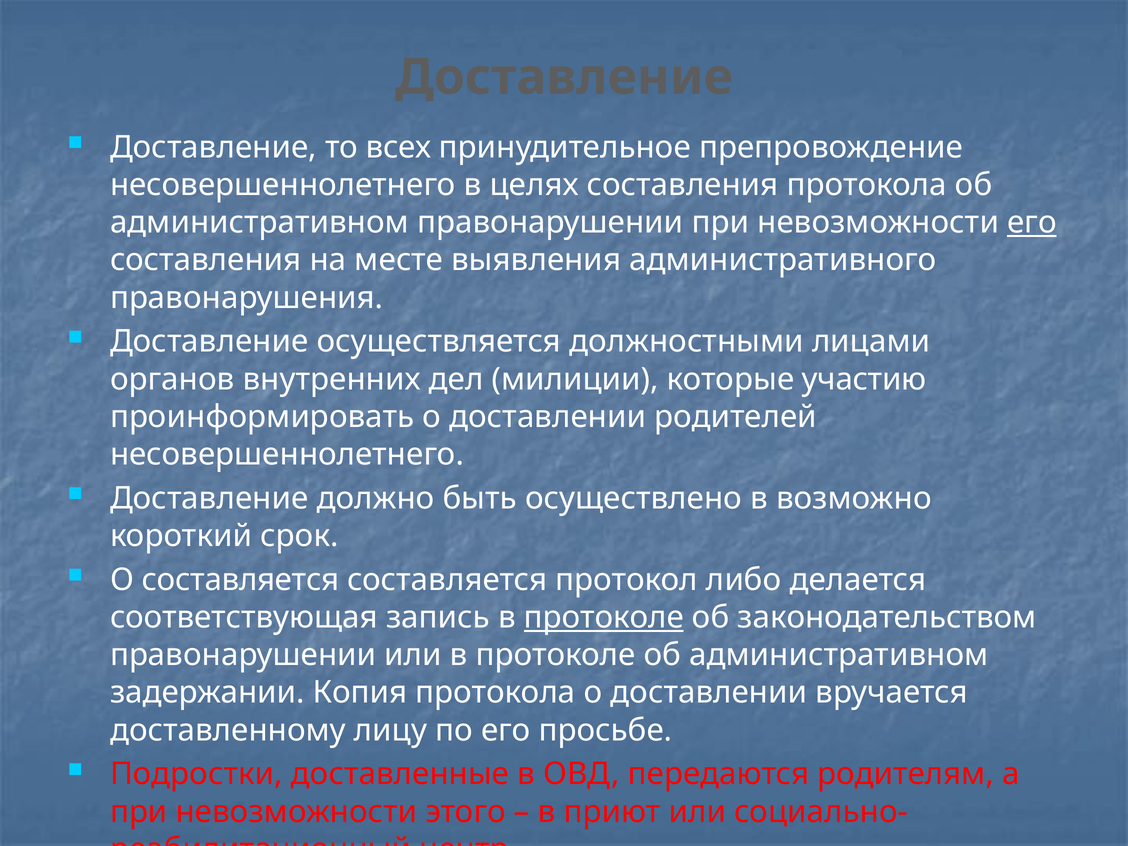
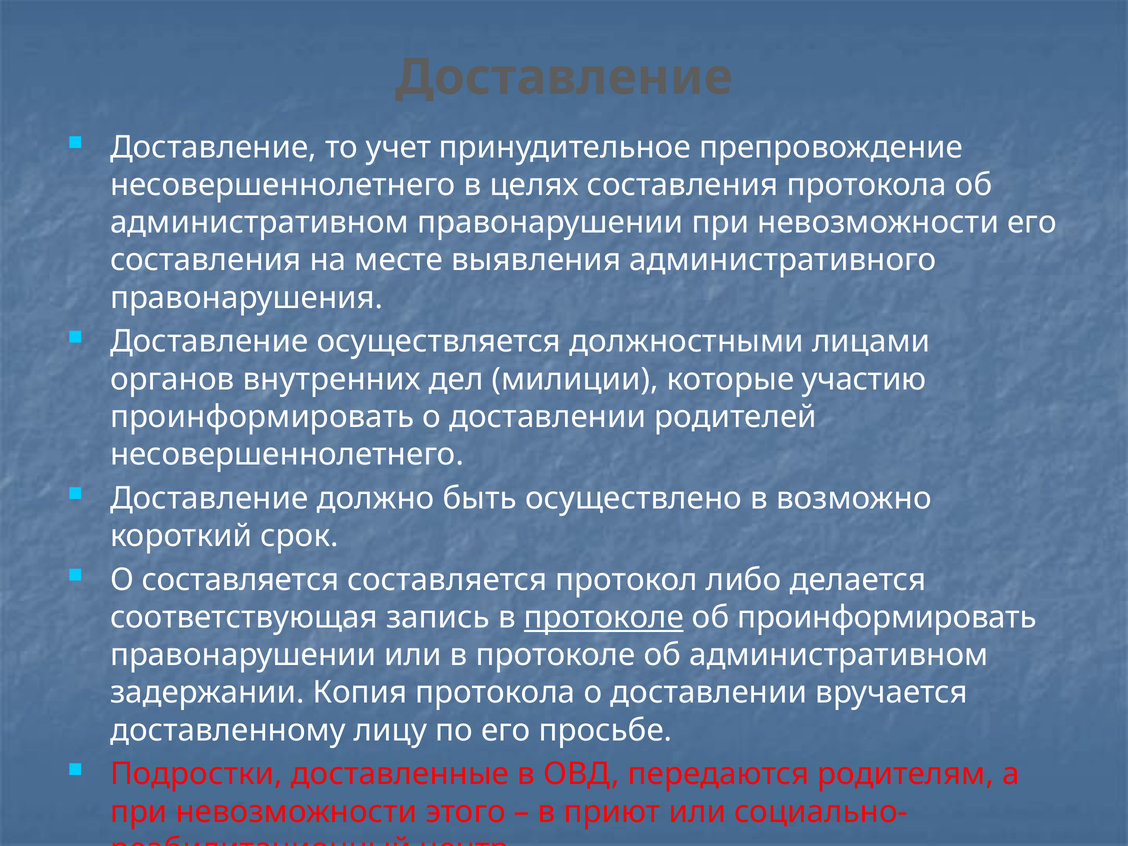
всех: всех -> учет (399, 147)
его underline: present -> none (1032, 222)
об законодательством: законодательством -> проинформировать (887, 617)
